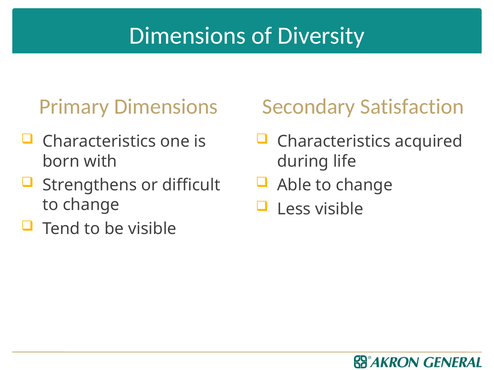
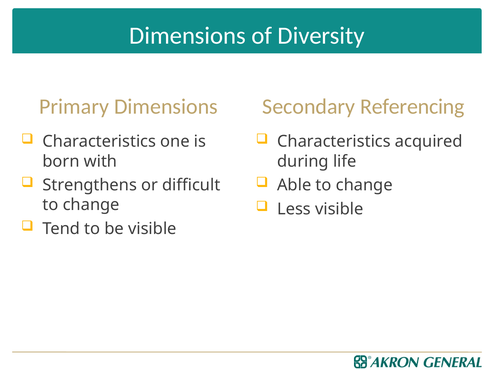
Satisfaction: Satisfaction -> Referencing (412, 107)
